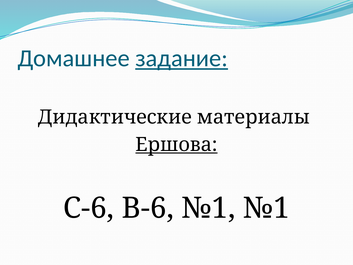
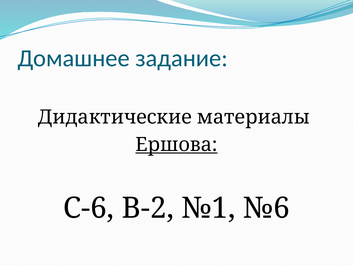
задание underline: present -> none (182, 58)
В-6: В-6 -> В-2 (148, 208)
№1 №1: №1 -> №6 (266, 208)
